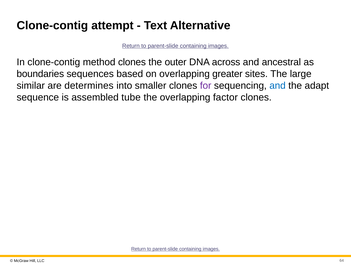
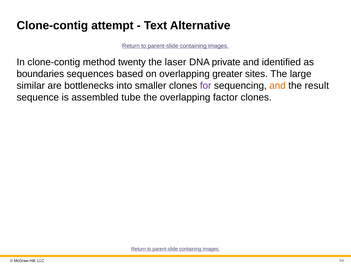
method clones: clones -> twenty (132, 62)
outer: outer -> laser (176, 62)
across: across -> private (226, 62)
ancestral: ancestral -> identified (281, 62)
determines: determines -> bottlenecks (89, 85)
and colour: blue -> orange (278, 85)
adapt: adapt -> result (317, 85)
